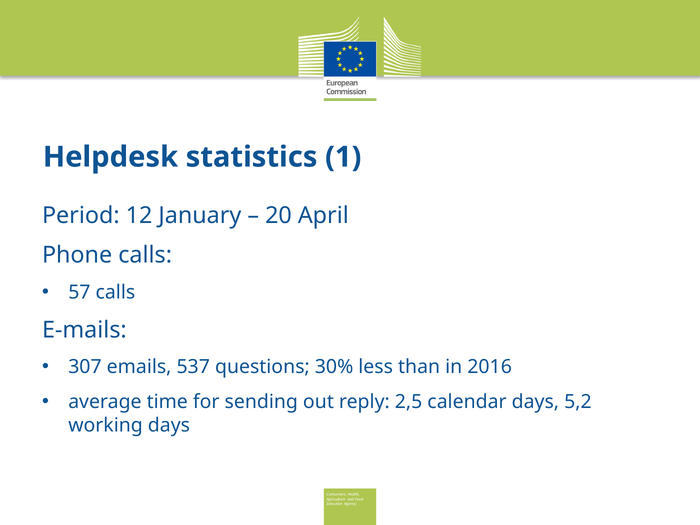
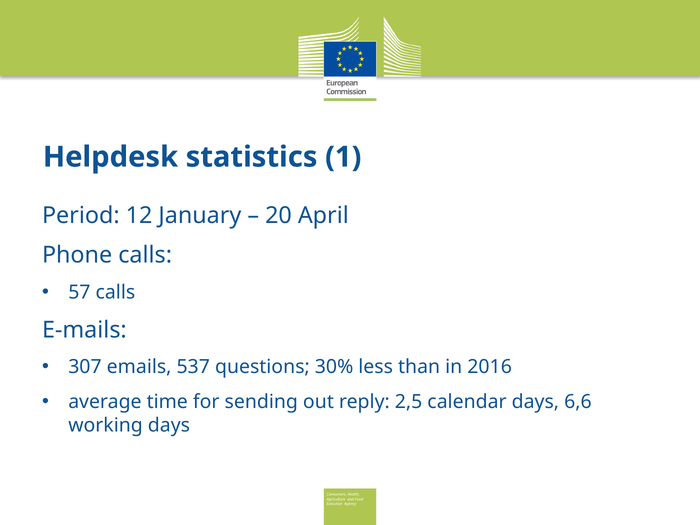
5,2: 5,2 -> 6,6 (578, 402)
